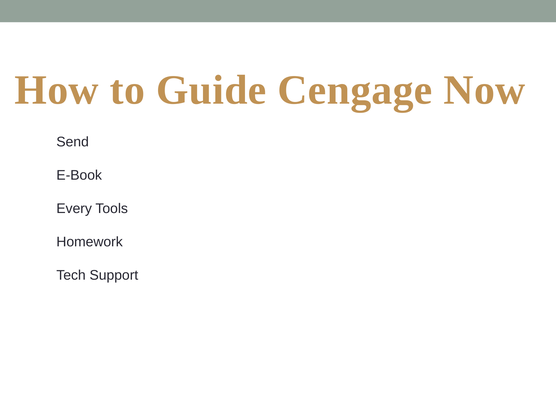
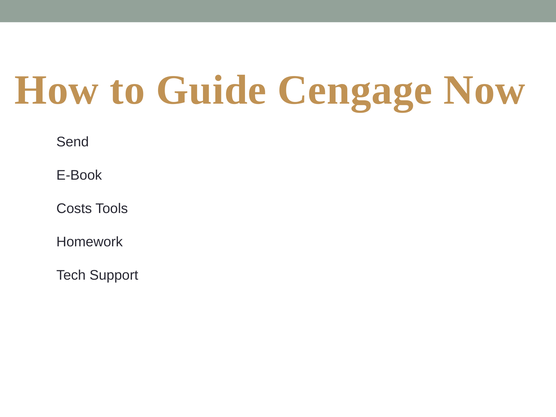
Every: Every -> Costs (74, 208)
